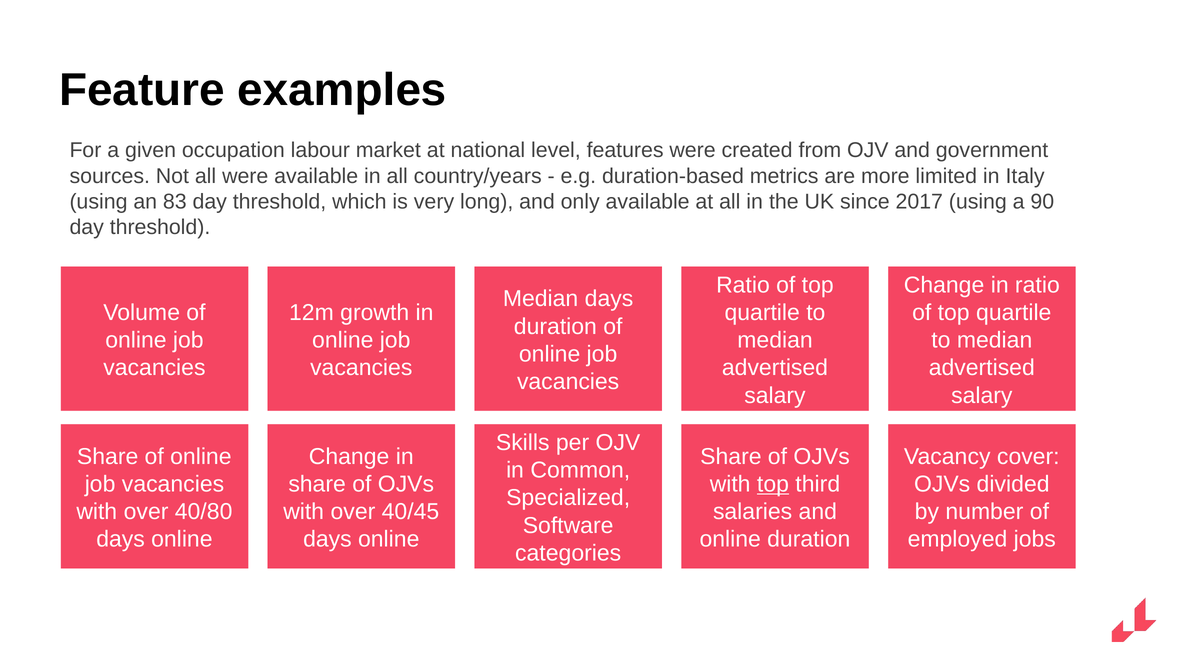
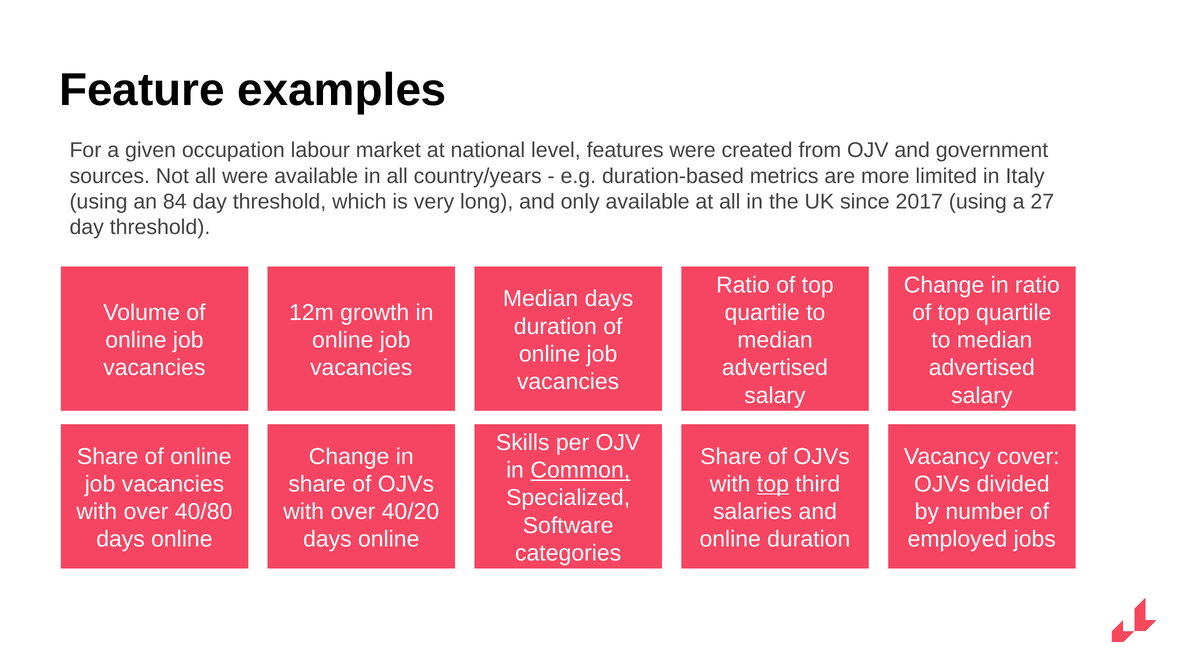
83: 83 -> 84 (175, 202)
90: 90 -> 27 (1042, 202)
Common underline: none -> present (580, 470)
40/45: 40/45 -> 40/20 (410, 512)
